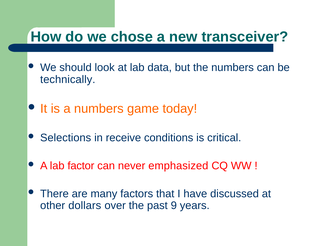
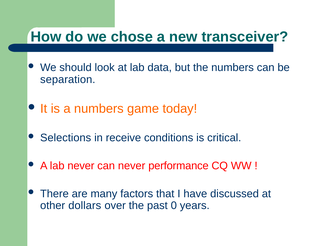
technically: technically -> separation (68, 79)
lab factor: factor -> never (81, 166)
emphasized: emphasized -> performance (178, 166)
9: 9 -> 0 (174, 205)
